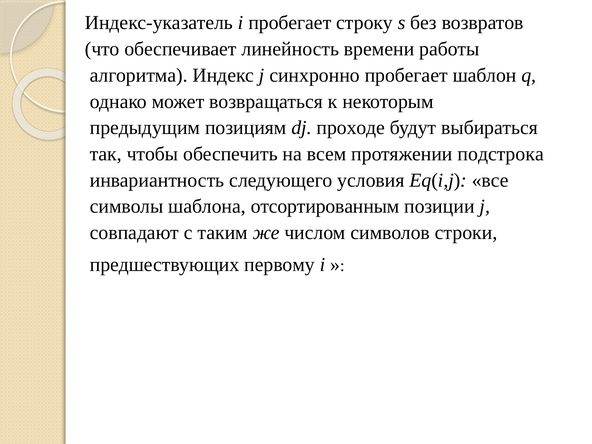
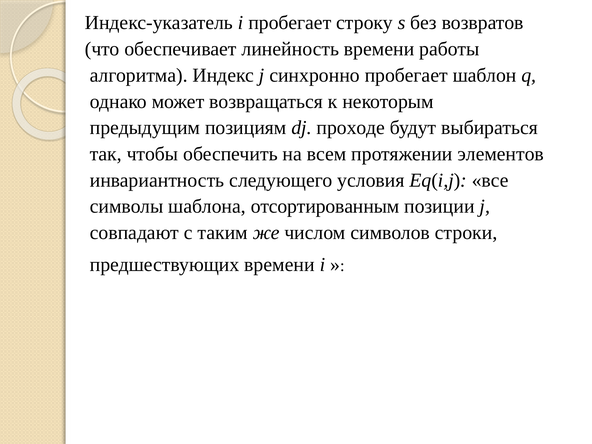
подстрока: подстрока -> элементов (501, 154)
предшествующих первому: первому -> времени (280, 265)
